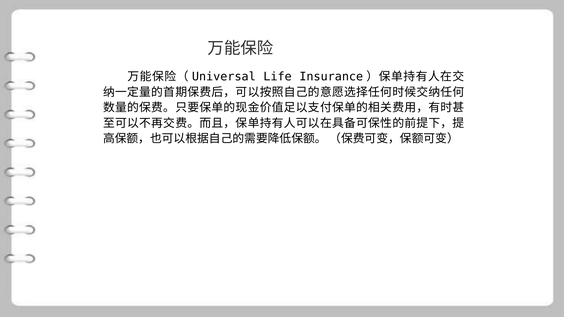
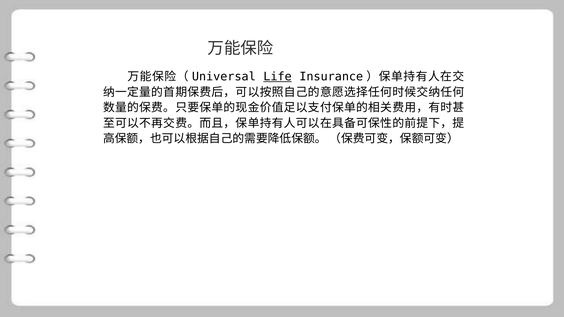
Life underline: none -> present (278, 77)
